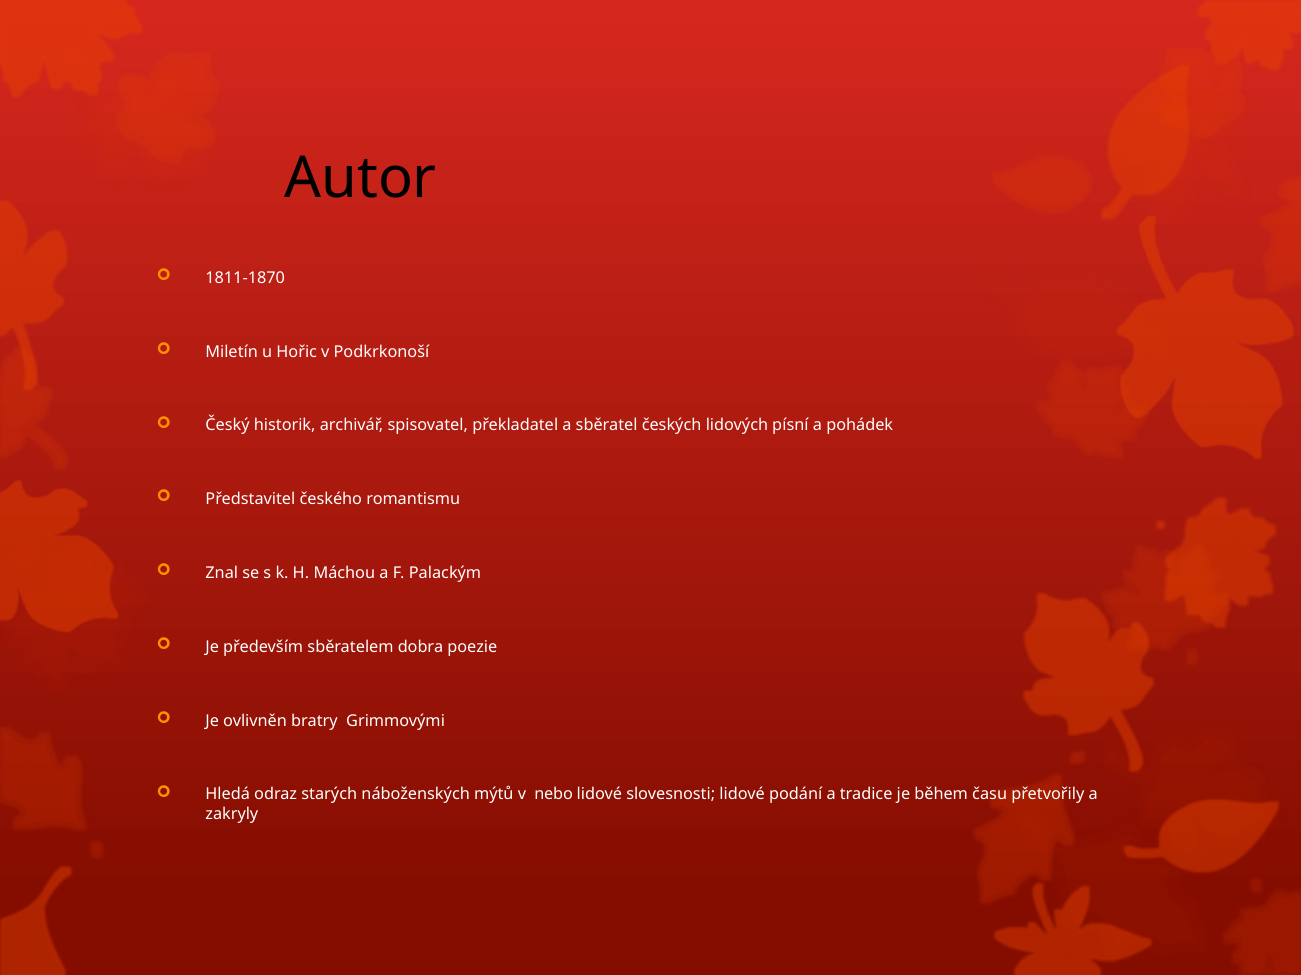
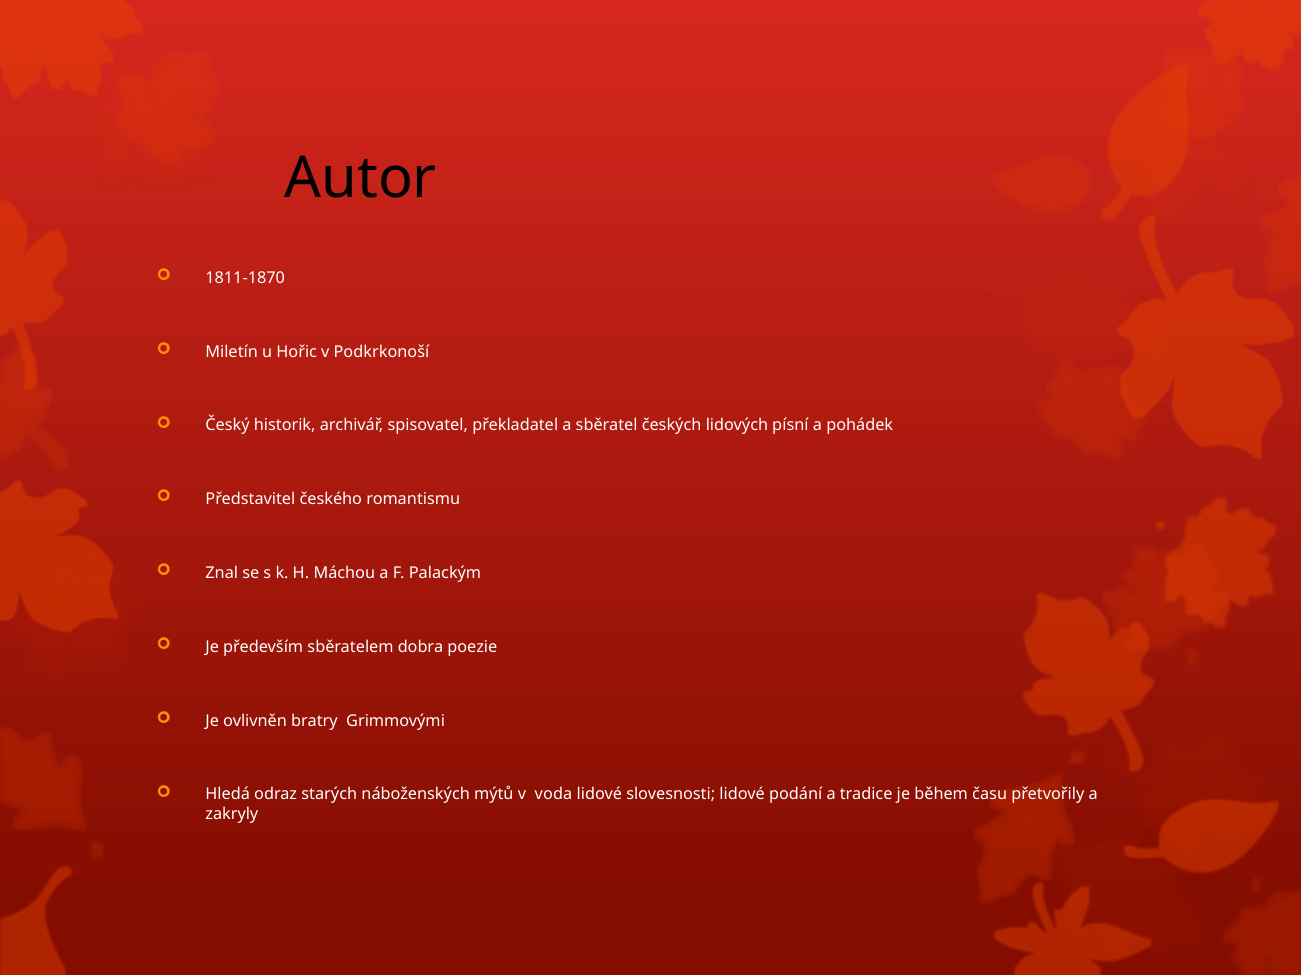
nebo: nebo -> voda (553, 795)
